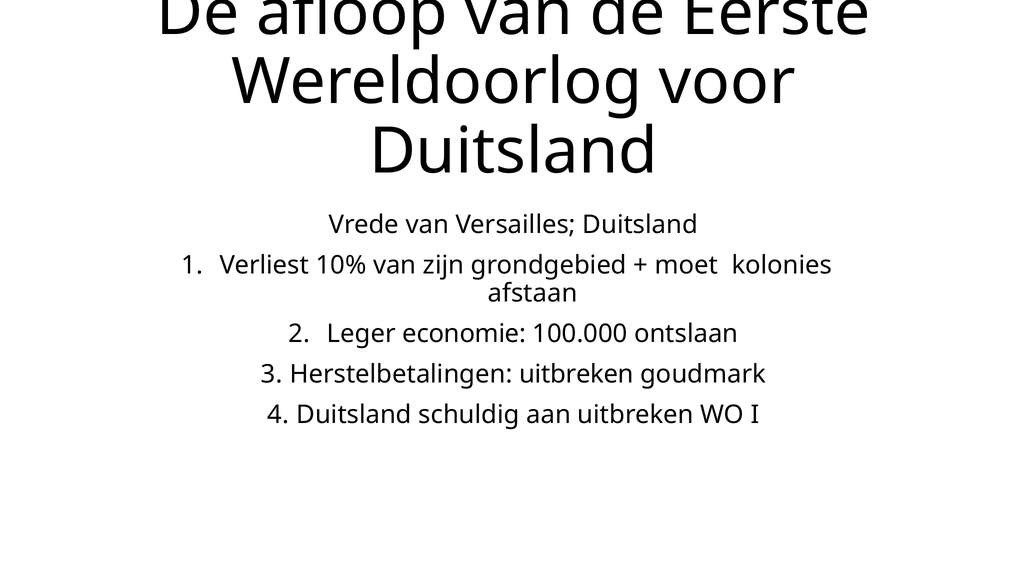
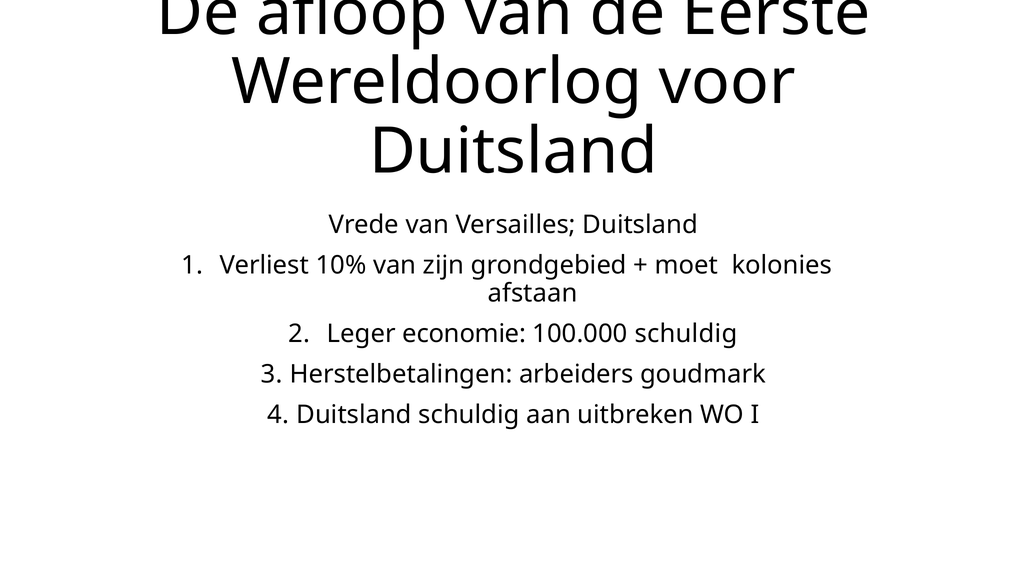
100.000 ontslaan: ontslaan -> schuldig (686, 334)
Herstelbetalingen uitbreken: uitbreken -> arbeiders (576, 374)
